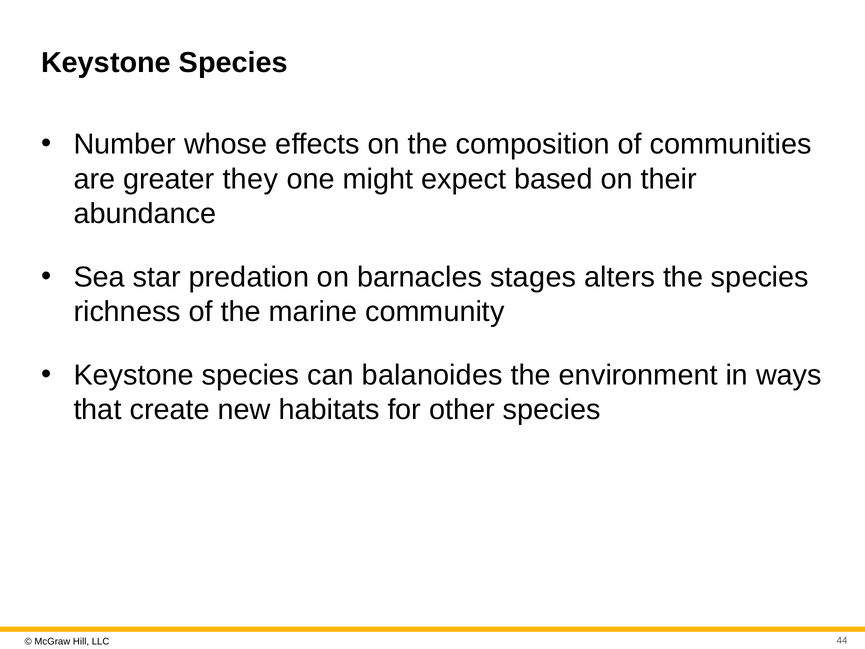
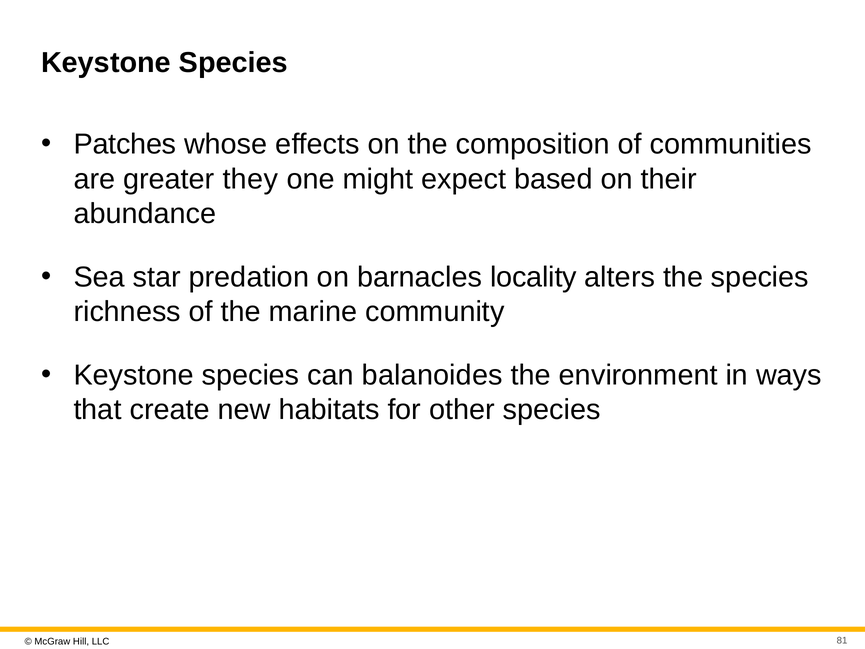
Number: Number -> Patches (125, 144)
stages: stages -> locality (533, 277)
44: 44 -> 81 (842, 641)
